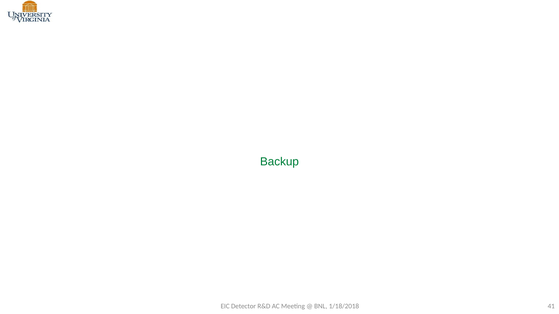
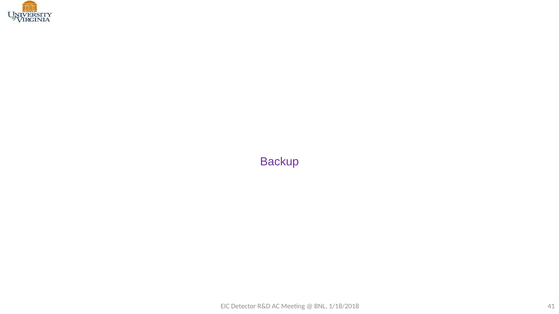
Backup colour: green -> purple (279, 162)
